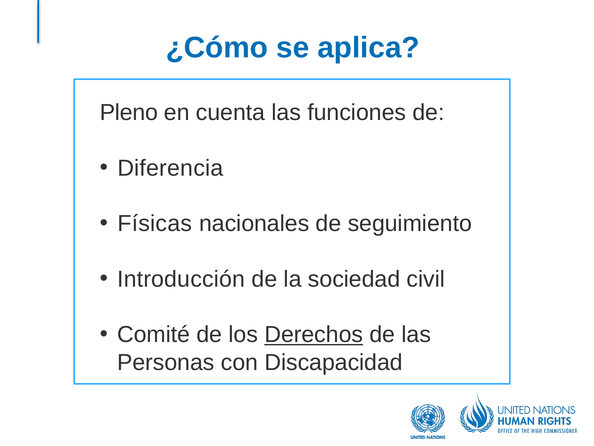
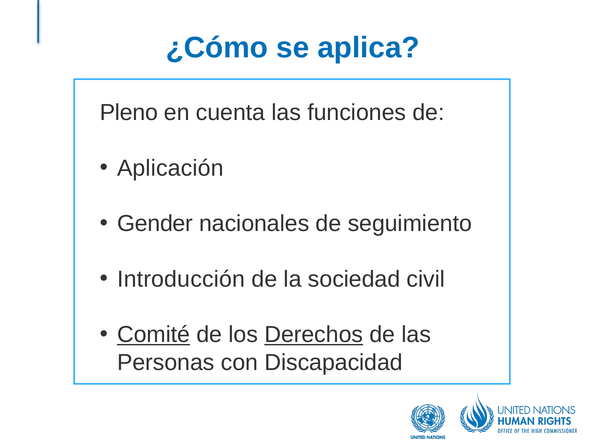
Diferencia: Diferencia -> Aplicación (170, 168)
Físicas: Físicas -> Gender (155, 223)
Comité underline: none -> present (154, 334)
